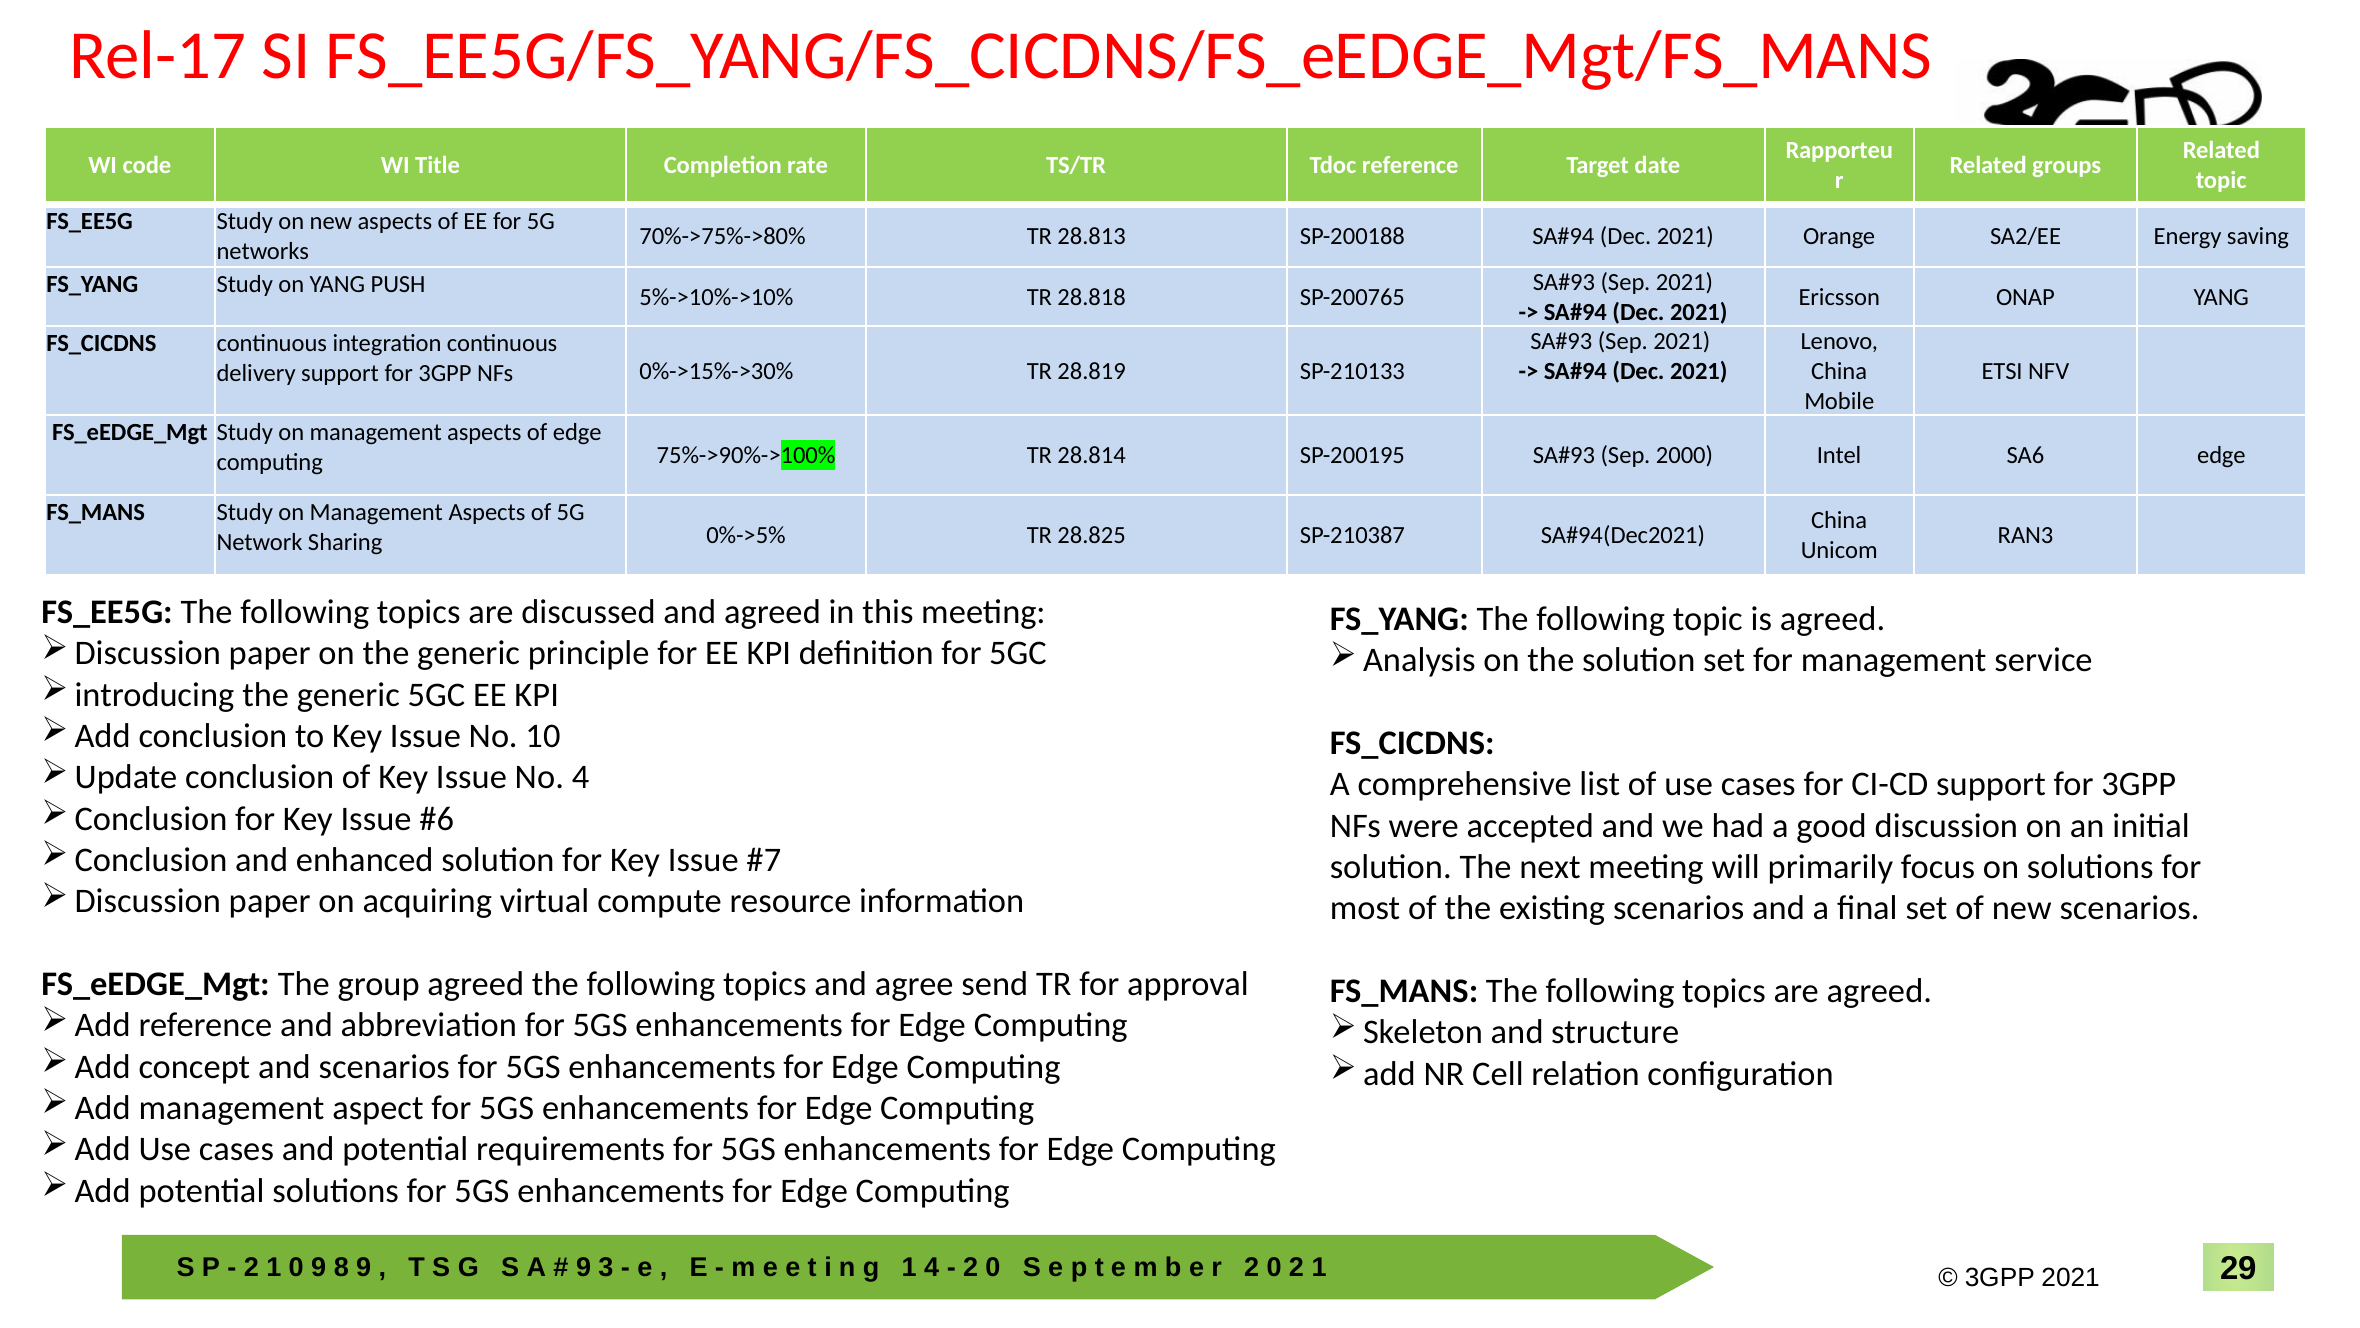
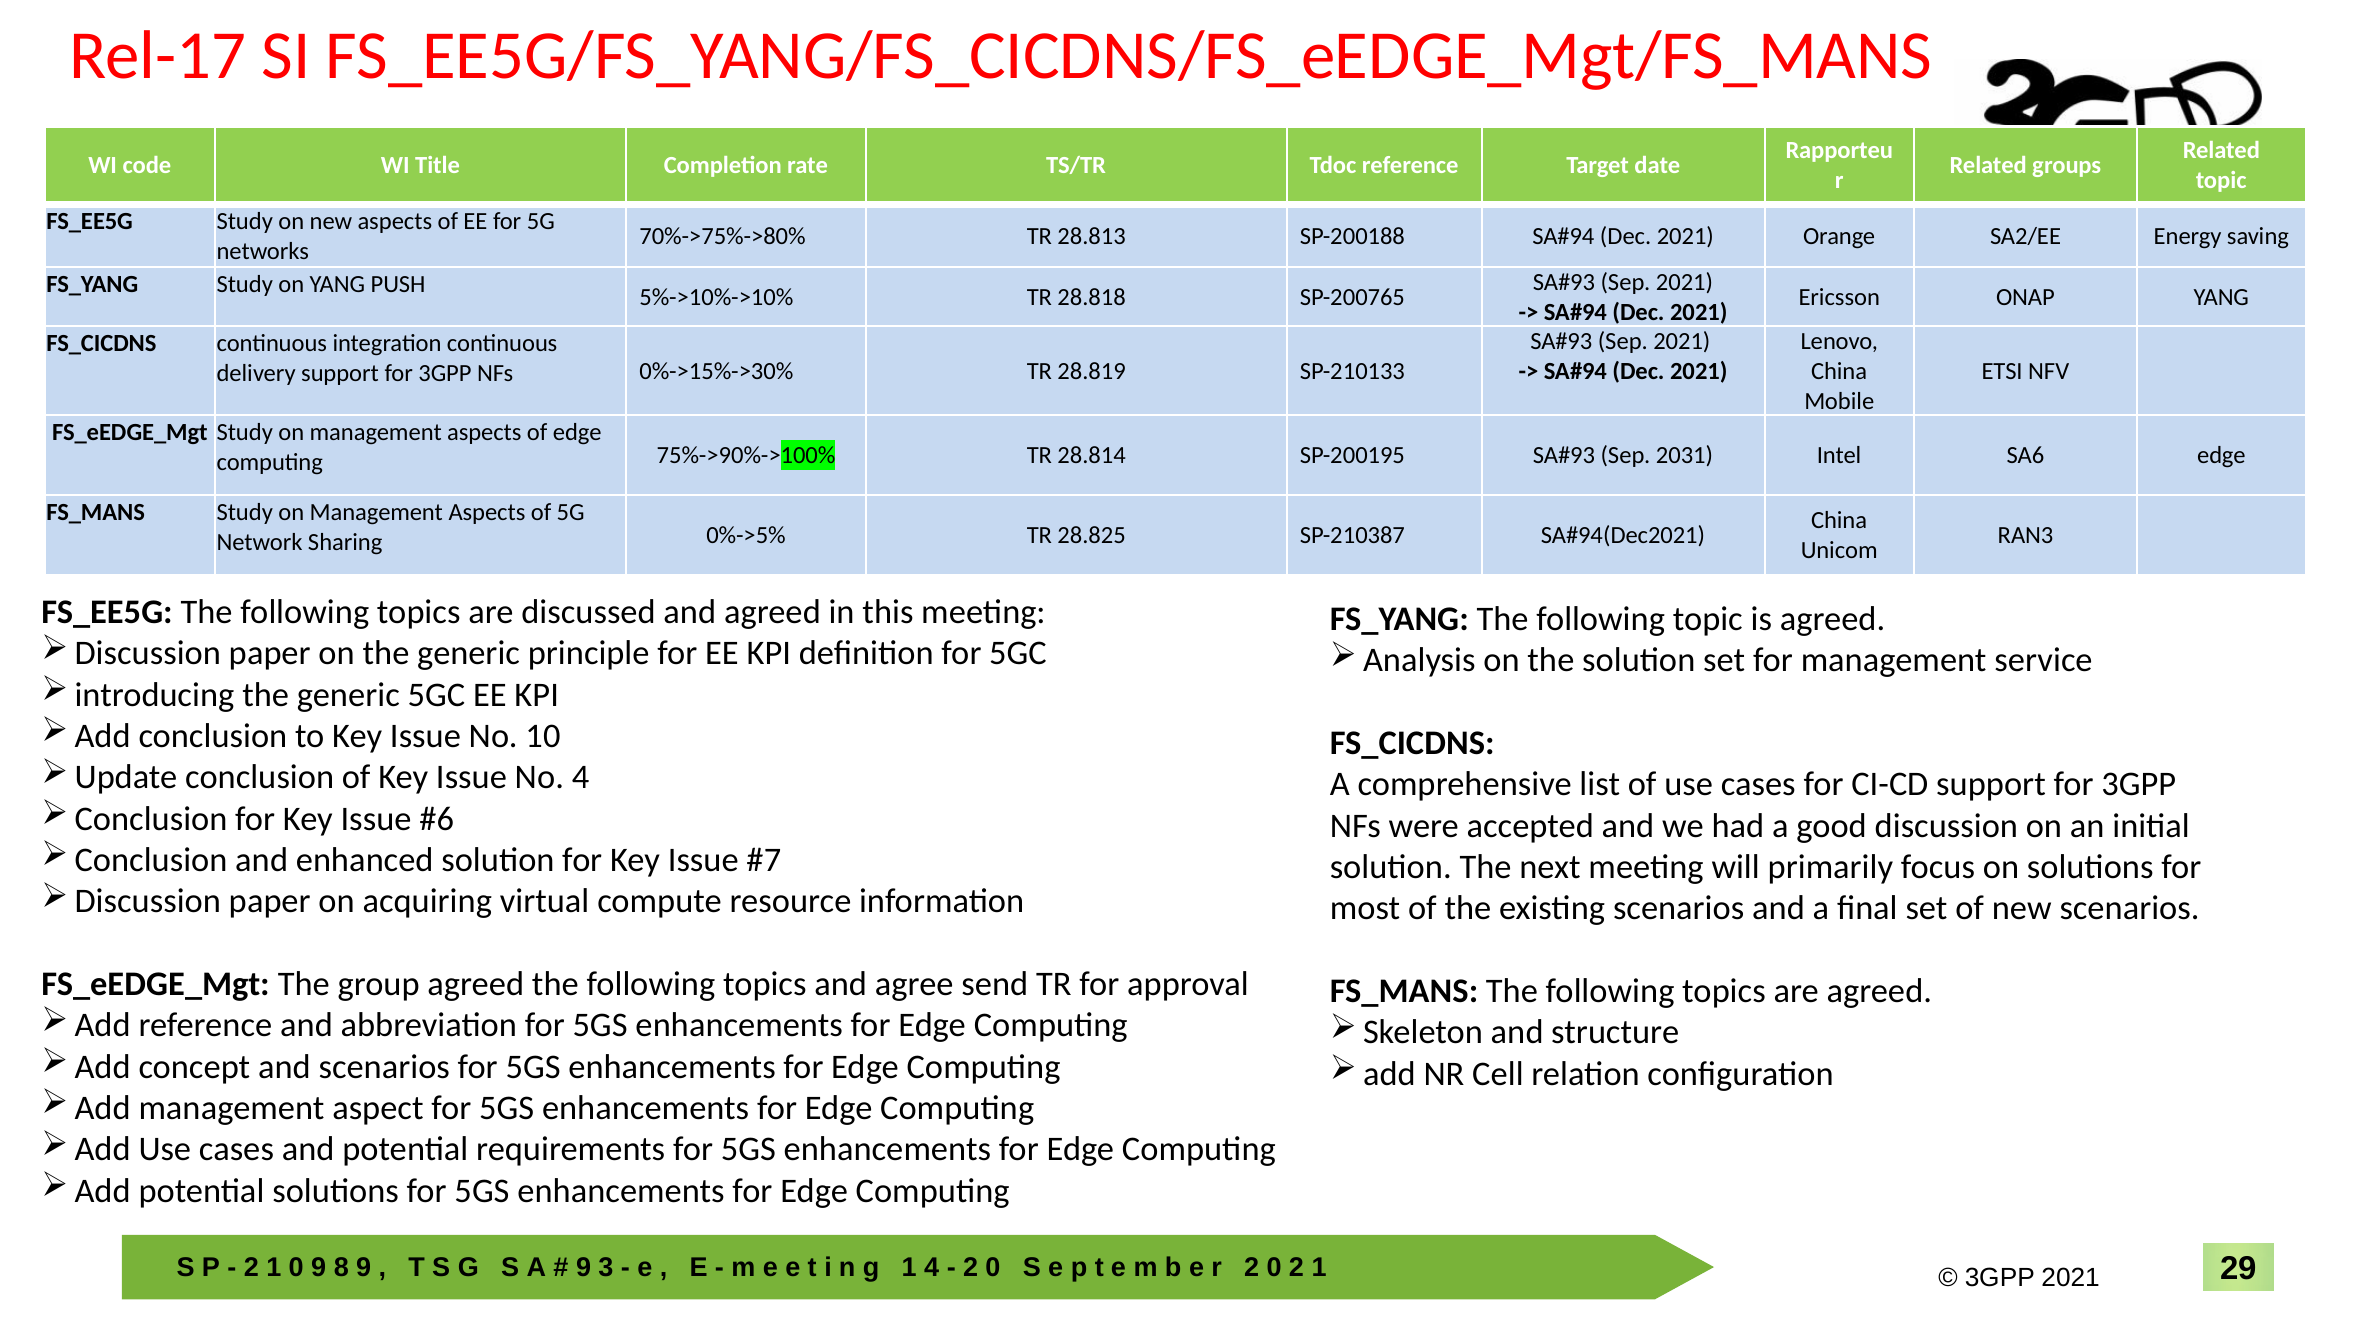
2000: 2000 -> 2031 (1685, 455)
